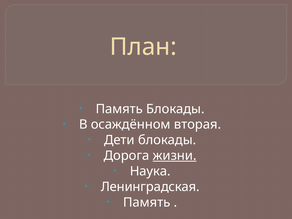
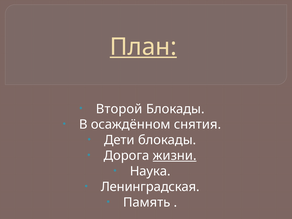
План underline: none -> present (143, 47)
Память: Память -> Второй (119, 109)
вторая: вторая -> снятия (197, 125)
